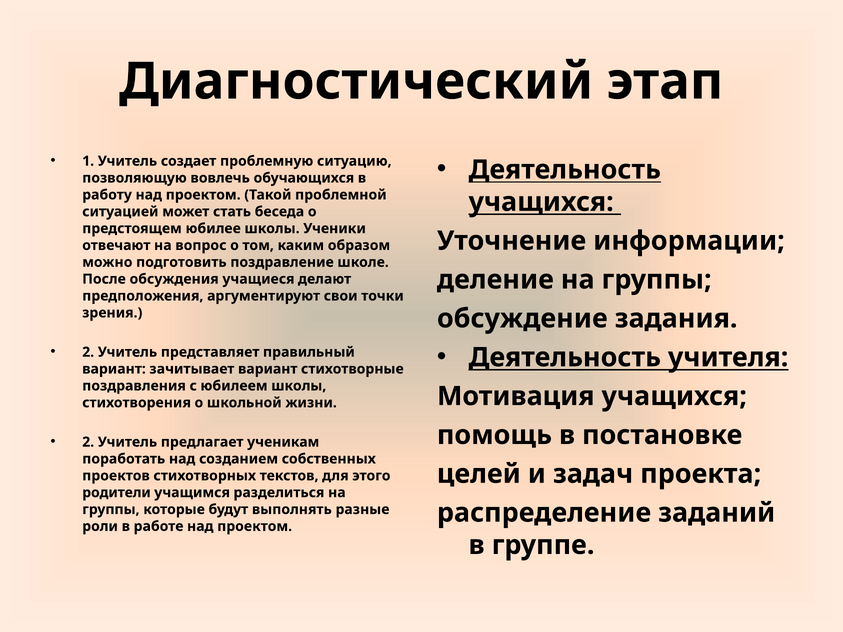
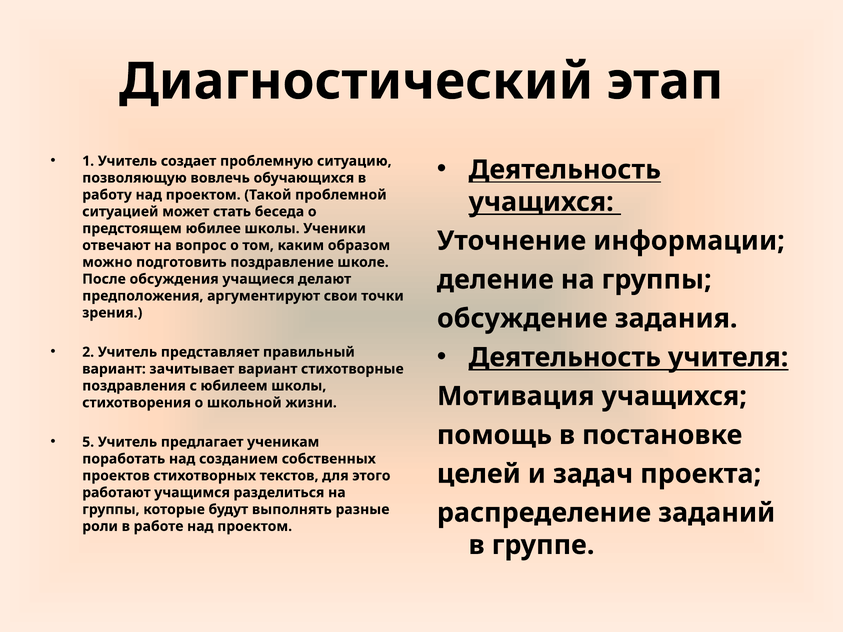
2: 2 -> 5 (88, 442)
родители: родители -> работают (116, 493)
